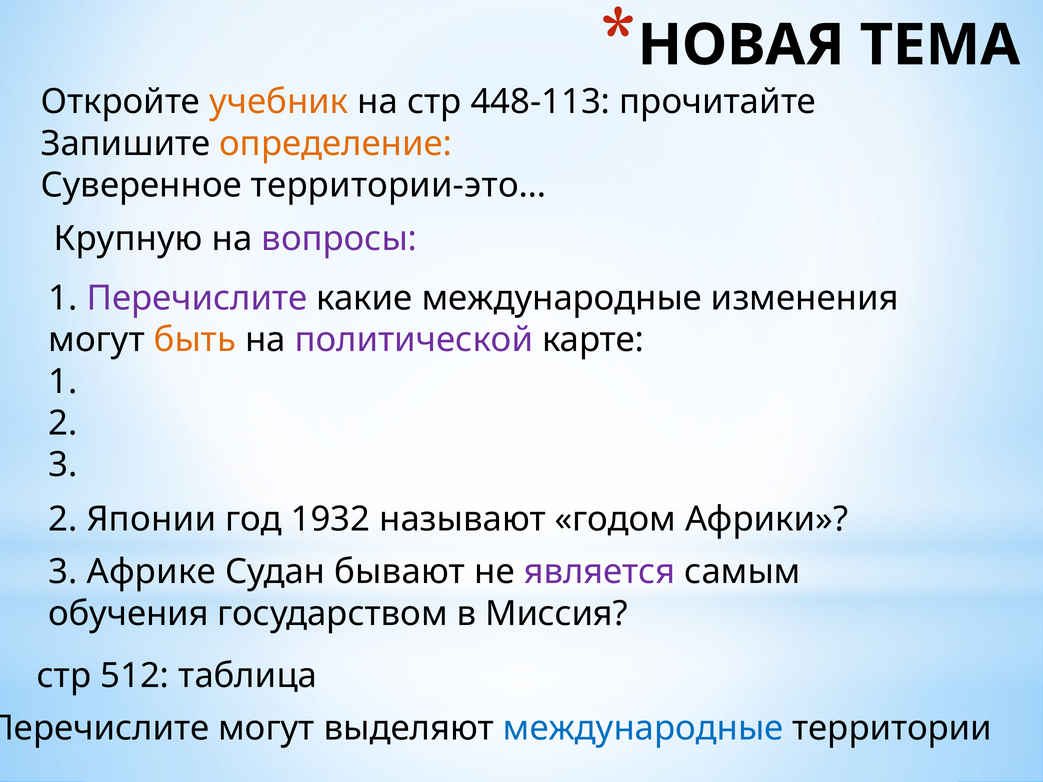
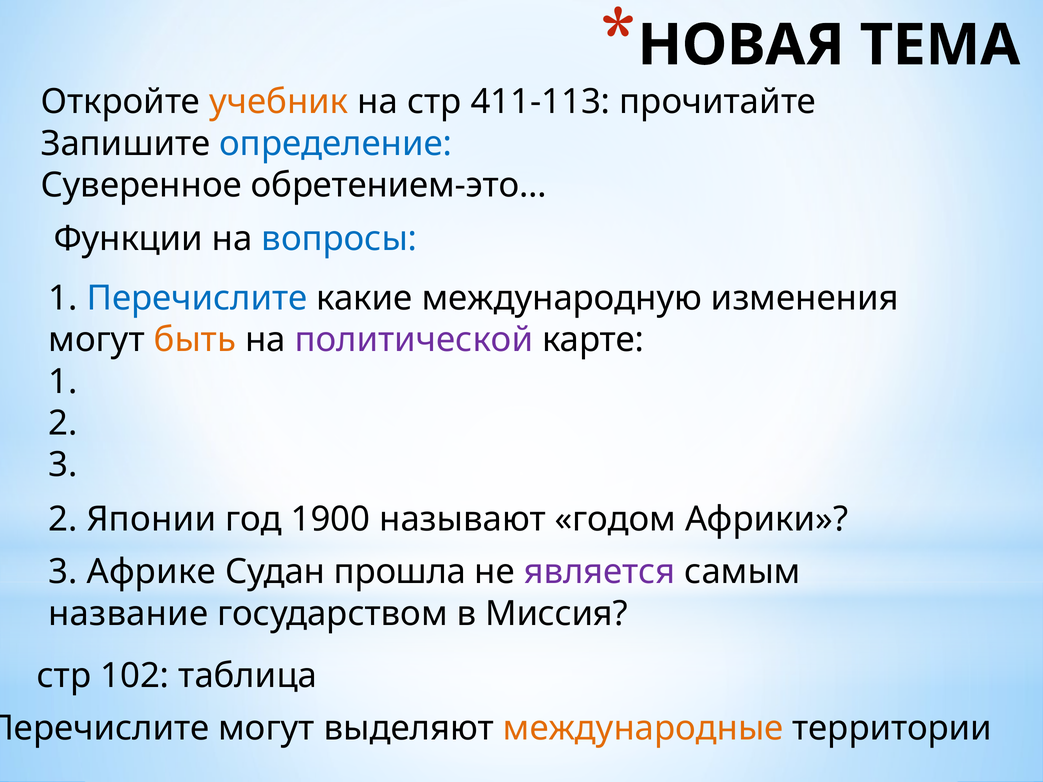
448-113: 448-113 -> 411-113 (540, 102)
определение colour: orange -> blue (336, 144)
территории-это…: территории-это… -> обретением-это… (399, 185)
Крупную: Крупную -> Функции (128, 239)
вопросы colour: purple -> blue (339, 239)
Перечислите colour: purple -> blue (197, 298)
какие международные: международные -> международную (562, 298)
1932: 1932 -> 1900 (330, 519)
бывают: бывают -> прошла (400, 572)
обучения: обучения -> название (128, 614)
512: 512 -> 102 (135, 676)
международные colour: blue -> orange (643, 728)
